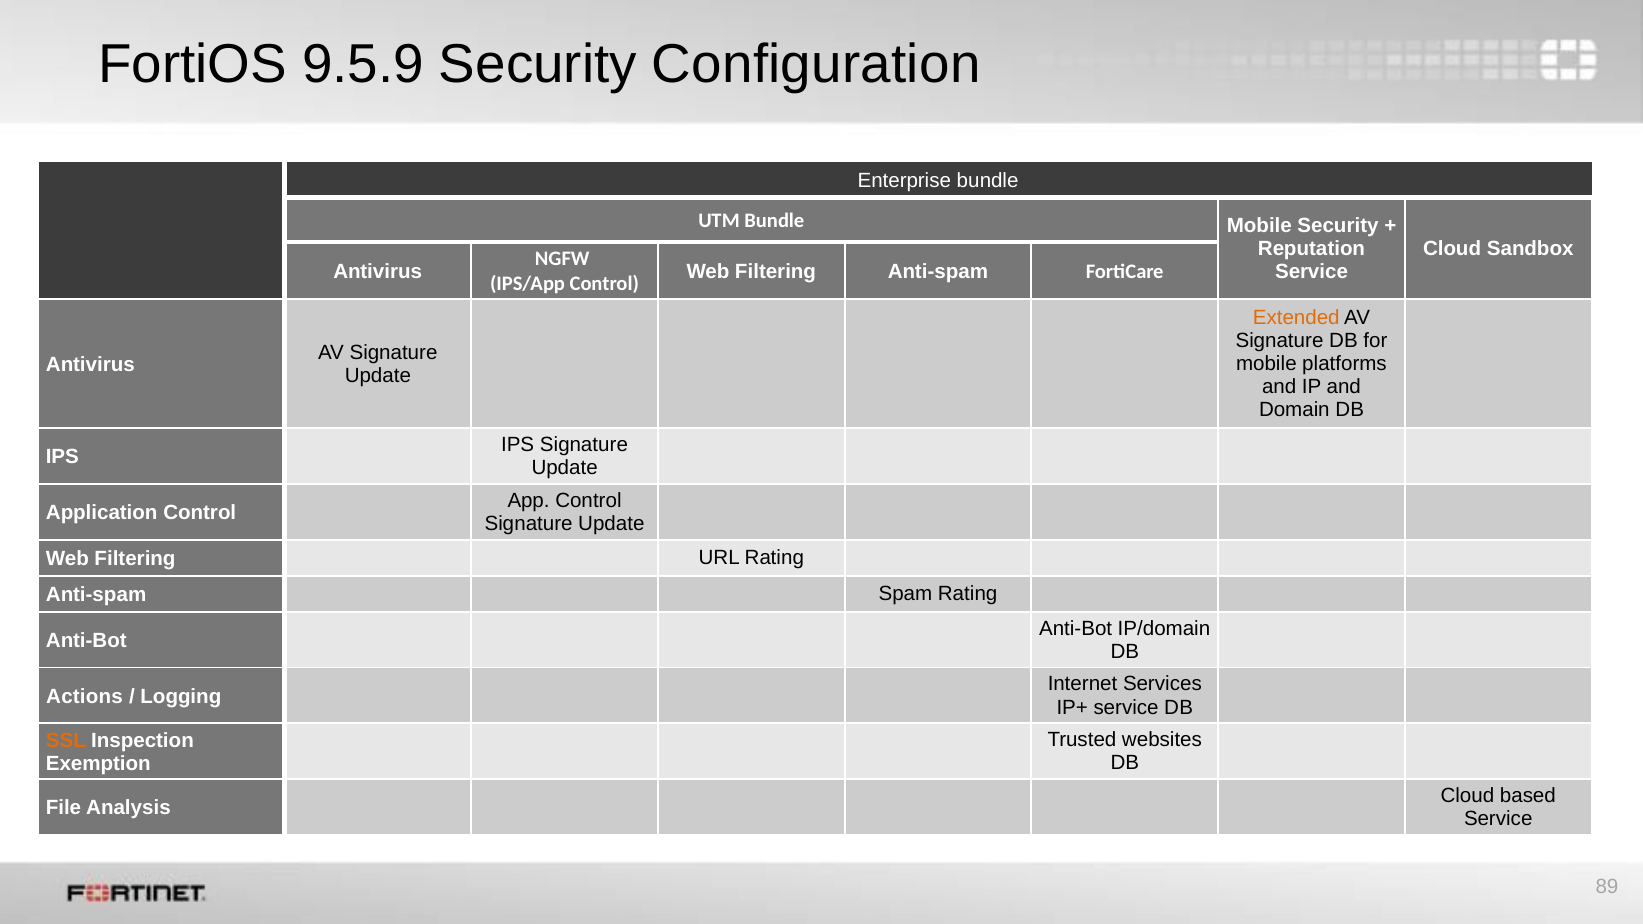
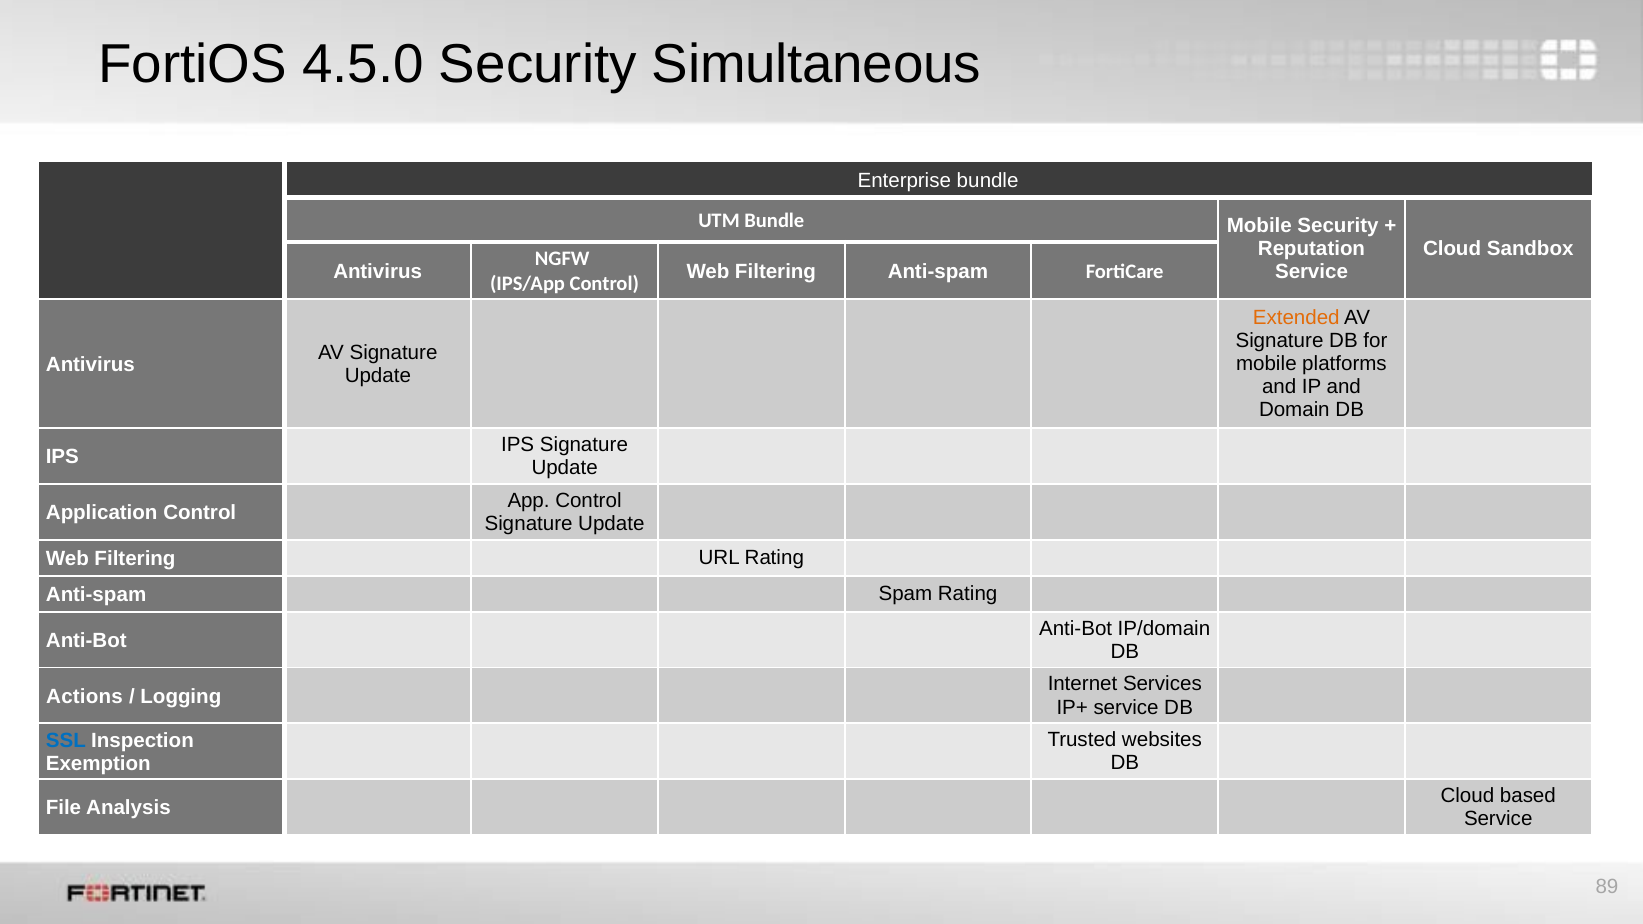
9.5.9: 9.5.9 -> 4.5.0 (363, 64)
Configuration: Configuration -> Simultaneous (816, 64)
SSL colour: orange -> blue (66, 741)
